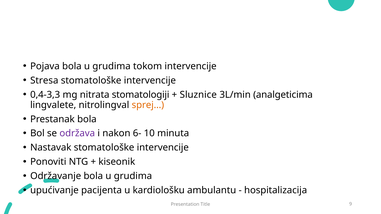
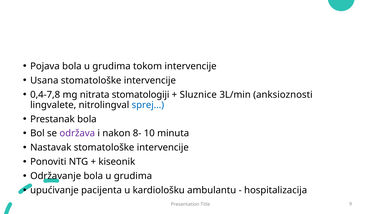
Stresa: Stresa -> Usana (44, 80)
0,4-3,3: 0,4-3,3 -> 0,4-7,8 (45, 95)
analgeticima: analgeticima -> anksioznosti (283, 95)
sprej… colour: orange -> blue (148, 105)
6-: 6- -> 8- (137, 134)
